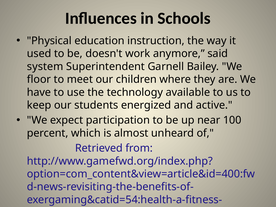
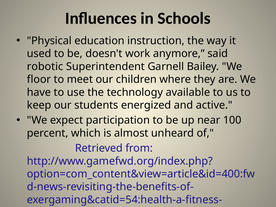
system: system -> robotic (45, 67)
